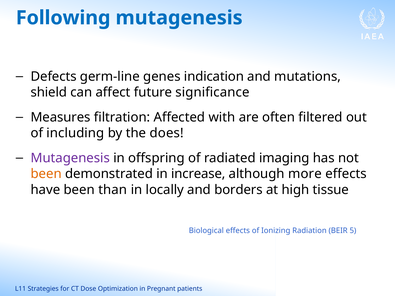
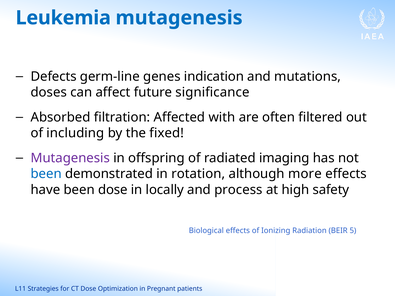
Following: Following -> Leukemia (63, 18)
shield: shield -> doses (49, 92)
Measures: Measures -> Absorbed (61, 117)
does: does -> fixed (167, 133)
been colour: orange -> blue (46, 174)
increase: increase -> rotation (198, 174)
been than: than -> dose (113, 190)
borders: borders -> process (238, 190)
tissue: tissue -> safety (331, 190)
